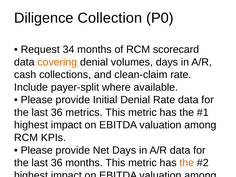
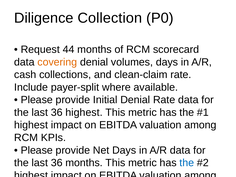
34: 34 -> 44 (69, 49)
36 metrics: metrics -> highest (84, 112)
the colour: orange -> blue (187, 163)
